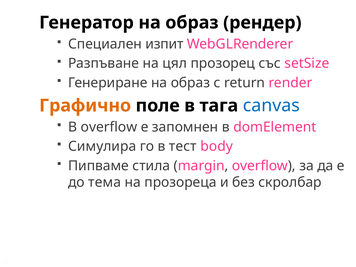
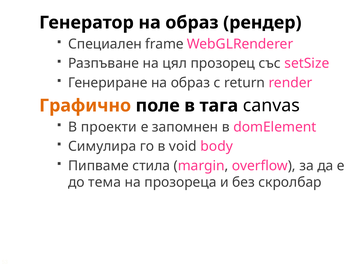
изпит: изпит -> frame (164, 44)
canvas colour: blue -> black (271, 106)
В overflow: overflow -> проекти (109, 127)
тест: тест -> void (183, 146)
